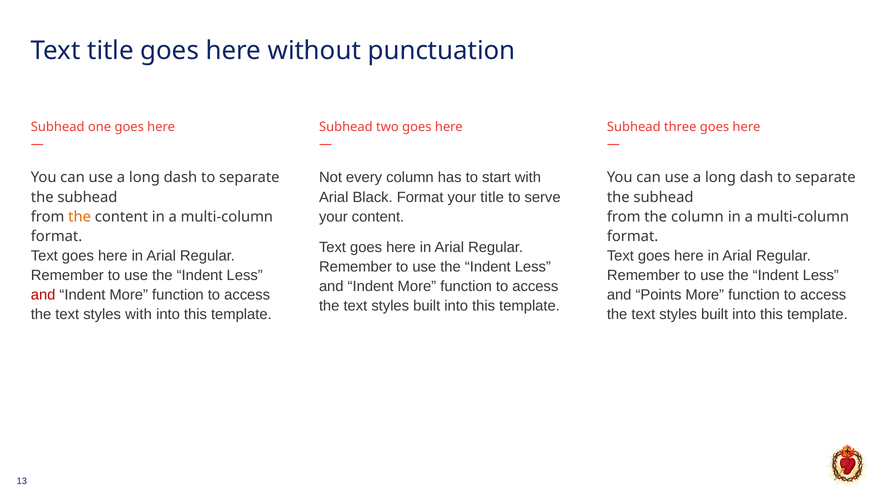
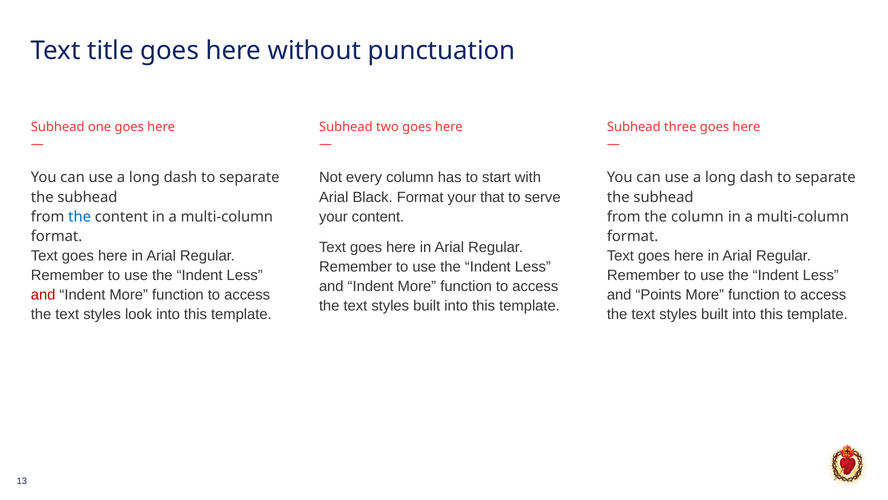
your title: title -> that (492, 197)
the colour: orange -> blue (80, 216)
styles with: with -> look (139, 314)
